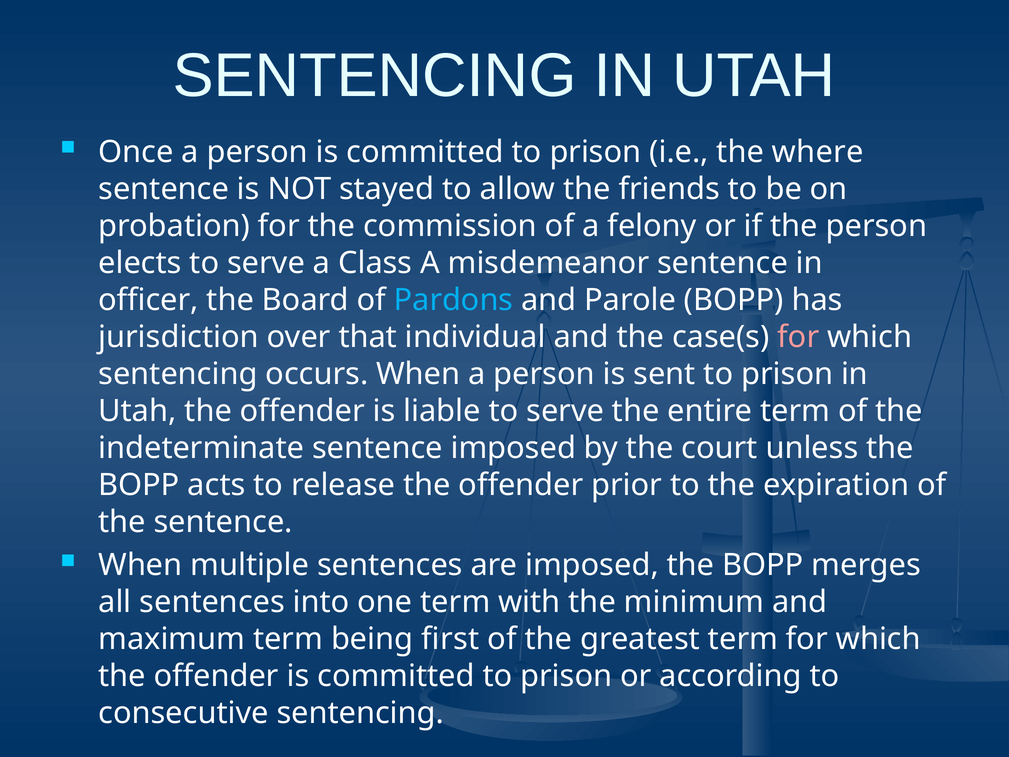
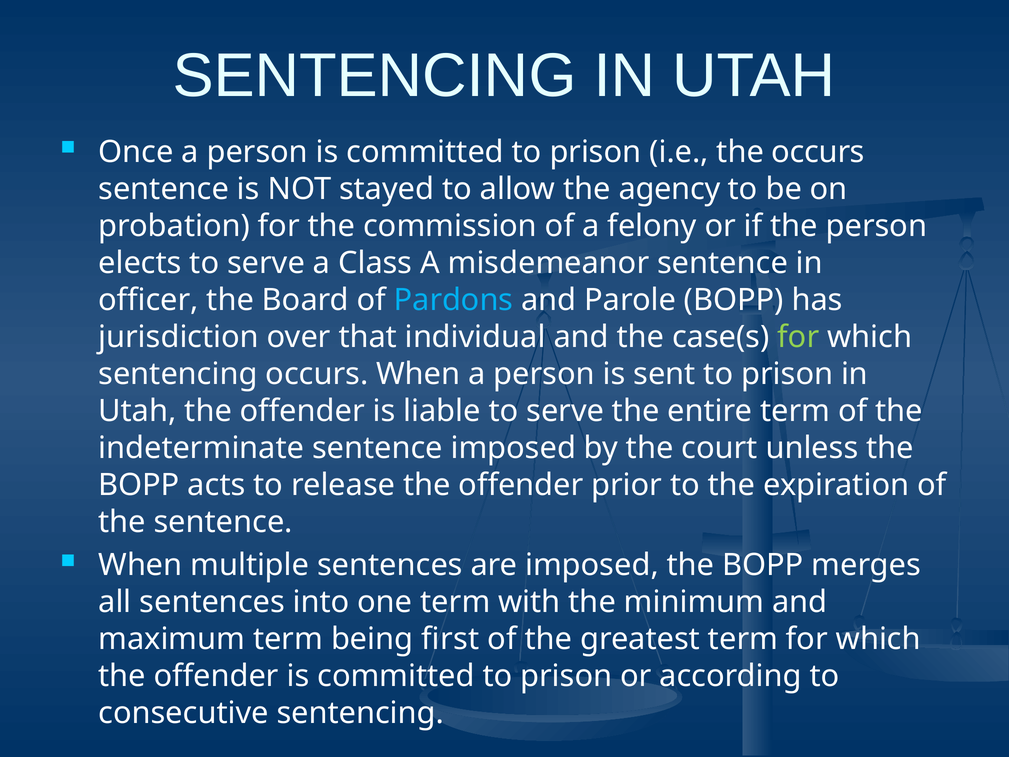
the where: where -> occurs (818, 152)
friends: friends -> agency (669, 189)
for colour: pink -> light green (798, 337)
